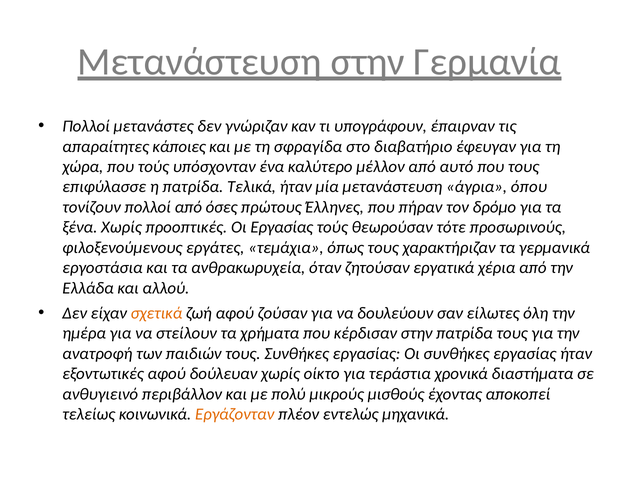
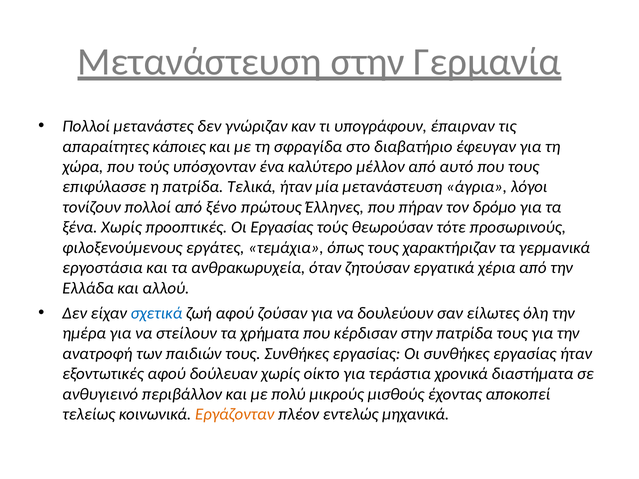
όπου: όπου -> λόγοι (529, 187)
όσες: όσες -> ξένο (221, 207)
σχετικά colour: orange -> blue (156, 313)
